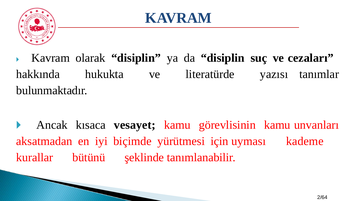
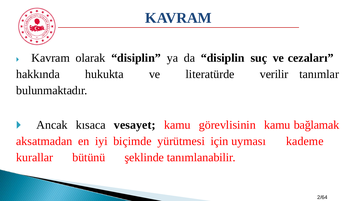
yazısı: yazısı -> verilir (274, 74)
unvanları: unvanları -> bağlamak (317, 125)
